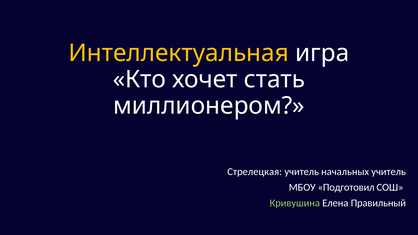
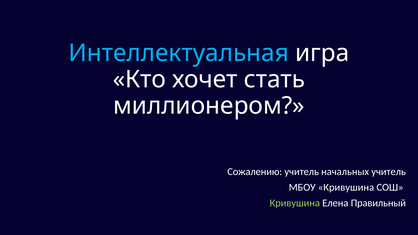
Интеллектуальная colour: yellow -> light blue (179, 53)
Стрелецкая: Стрелецкая -> Сожалению (255, 172)
МБОУ Подготовил: Подготовил -> Кривушина (346, 188)
